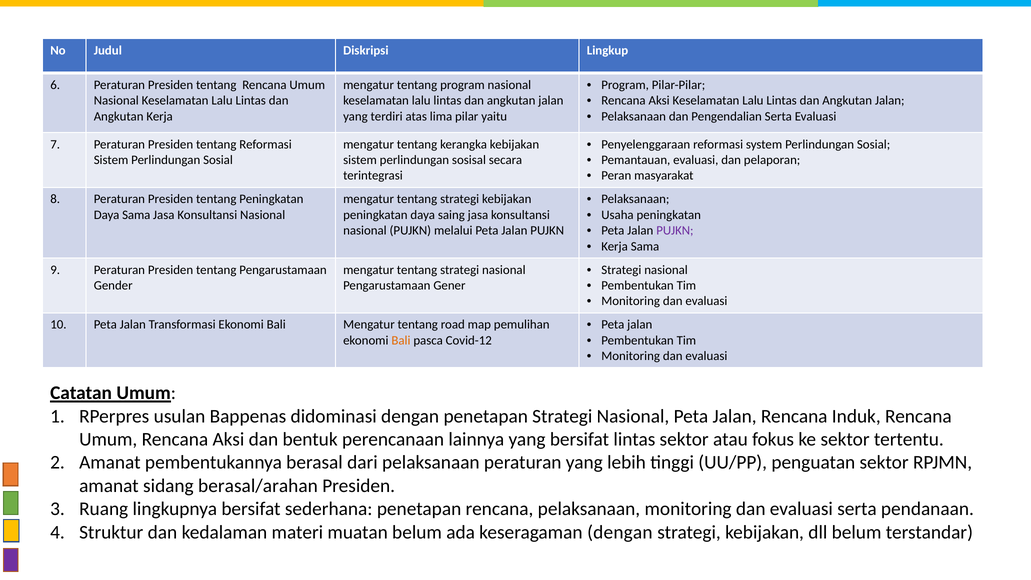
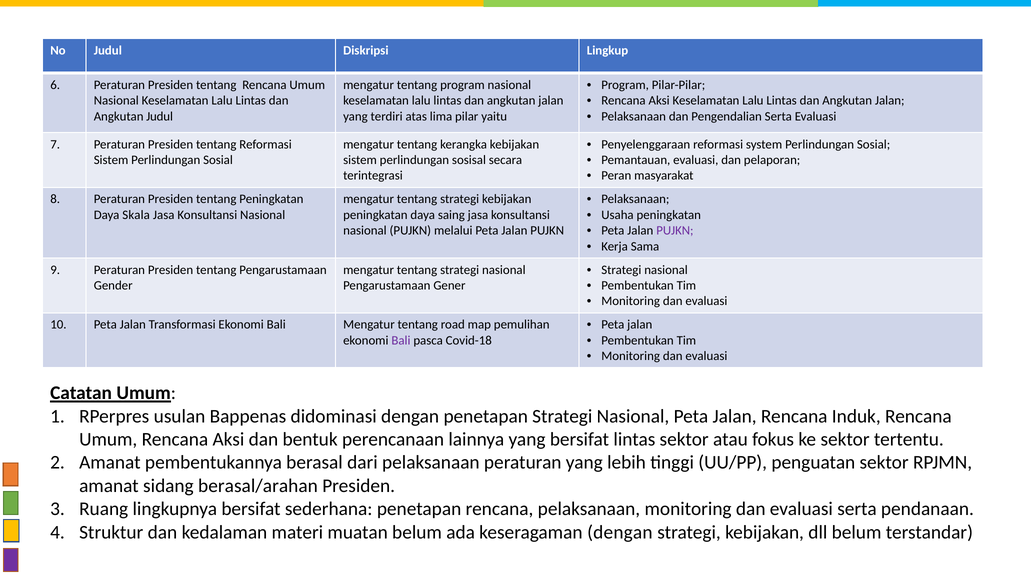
Angkutan Kerja: Kerja -> Judul (160, 116)
Daya Sama: Sama -> Skala (136, 215)
Bali colour: orange -> purple (401, 340)
Covid-12: Covid-12 -> Covid-18 (469, 340)
